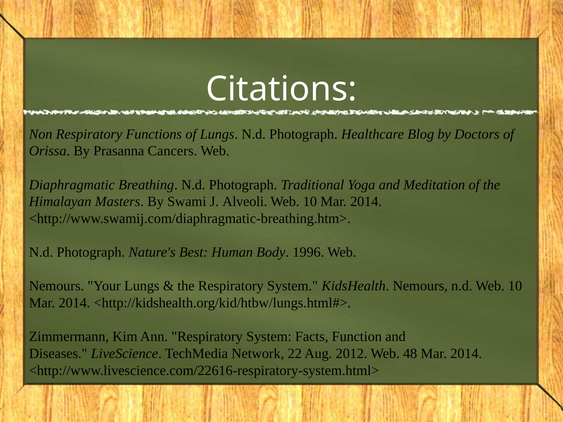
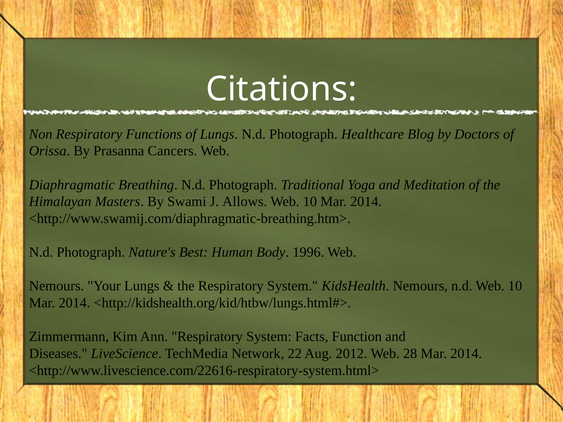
Alveoli: Alveoli -> Allows (245, 202)
48: 48 -> 28 (410, 354)
